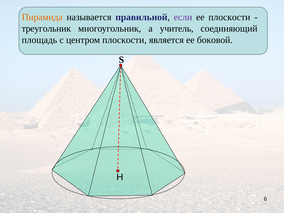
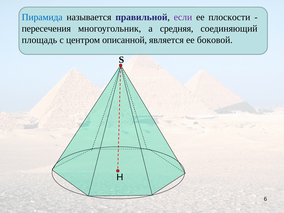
Пирамида colour: orange -> blue (42, 17)
треугольник: треугольник -> пересечения (46, 29)
учитель: учитель -> средняя (177, 29)
центром плоскости: плоскости -> описанной (125, 40)
